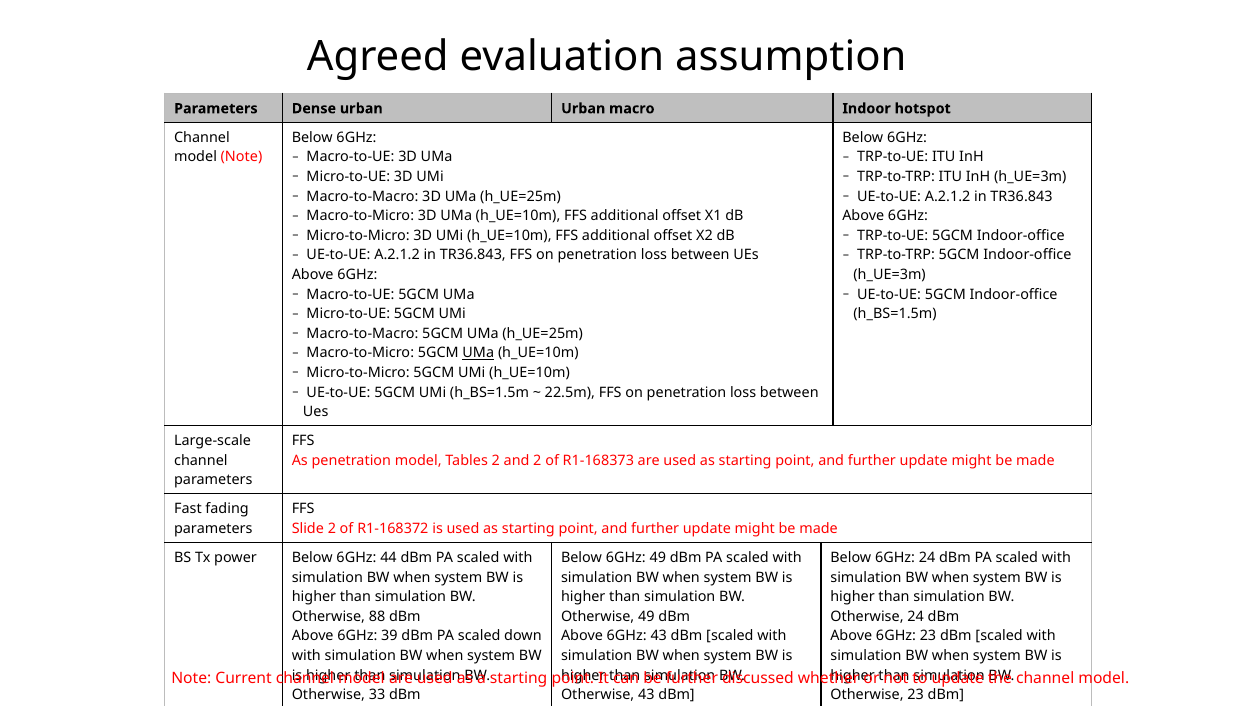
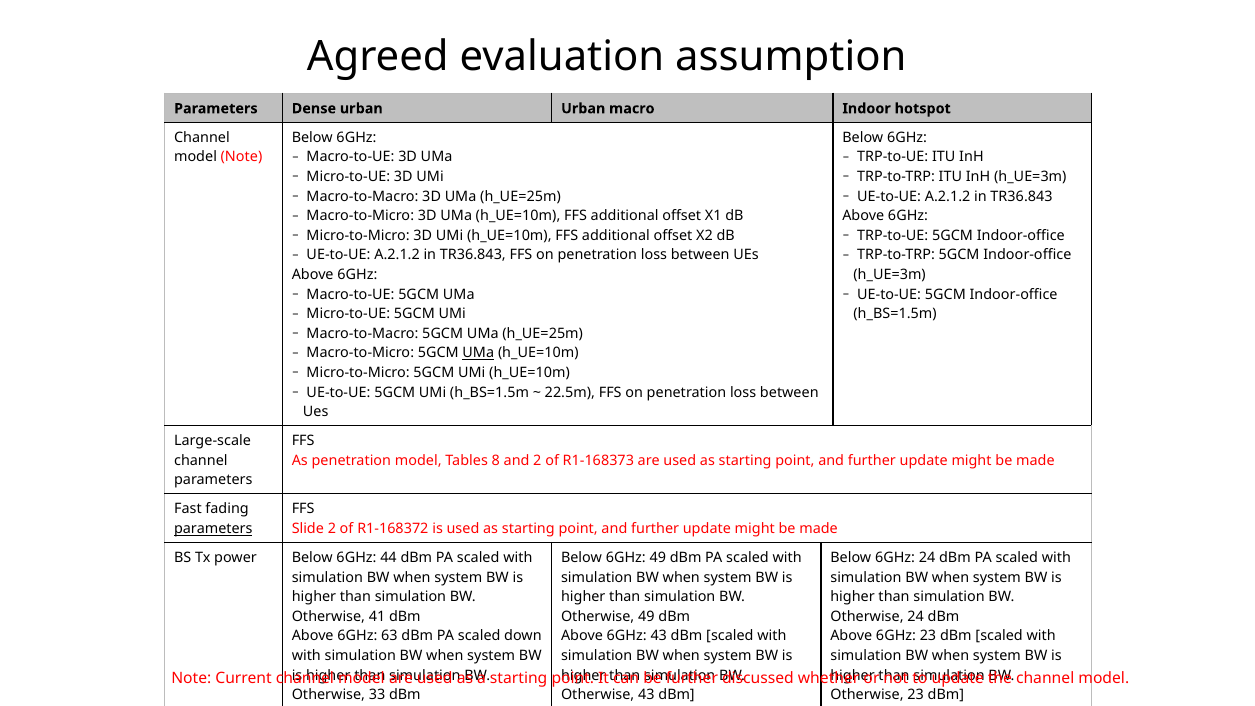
Tables 2: 2 -> 8 (496, 461)
parameters underline: none -> present (213, 529)
88: 88 -> 41 (377, 617)
39: 39 -> 63 (389, 636)
